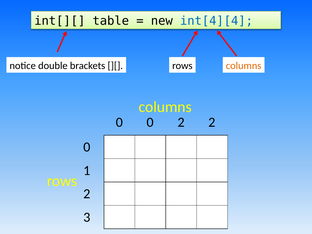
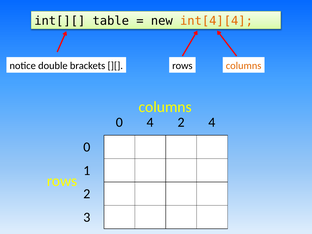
int[4][4 colour: blue -> orange (216, 21)
0 0: 0 -> 4 (150, 122)
2 2: 2 -> 4 (212, 122)
